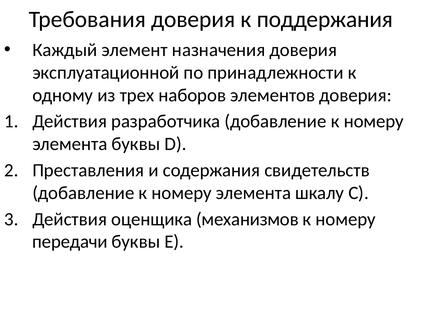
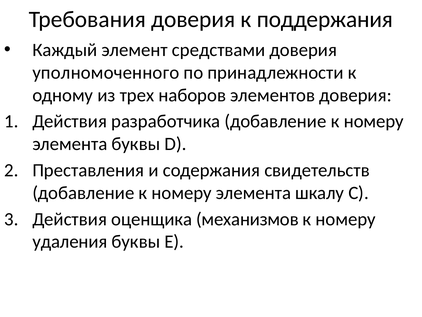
назначения: назначения -> средствами (219, 50)
эксплуатационной: эксплуатационной -> уполномоченного (106, 72)
передачи: передачи -> удаления (70, 241)
